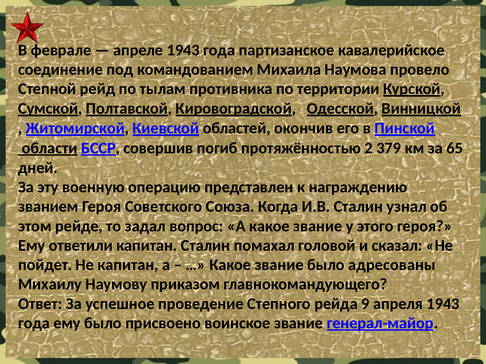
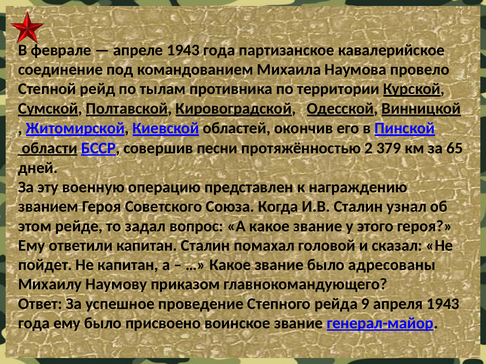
погиб: погиб -> песни (217, 148)
